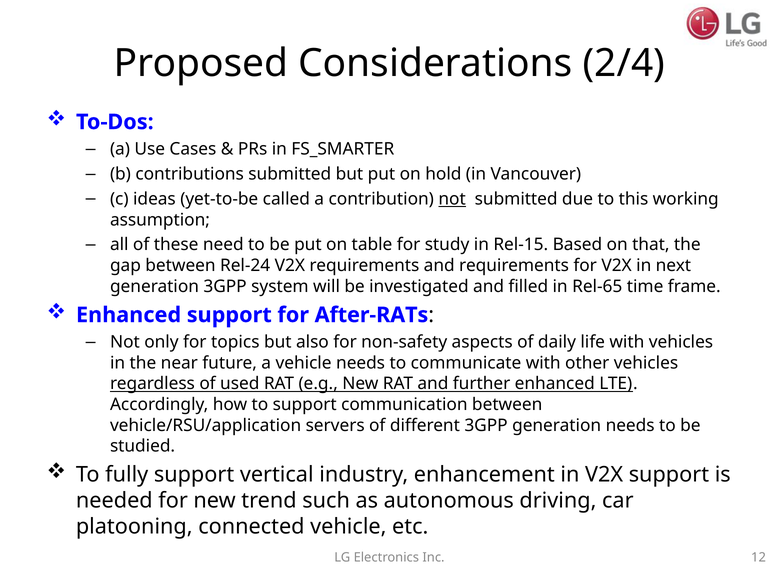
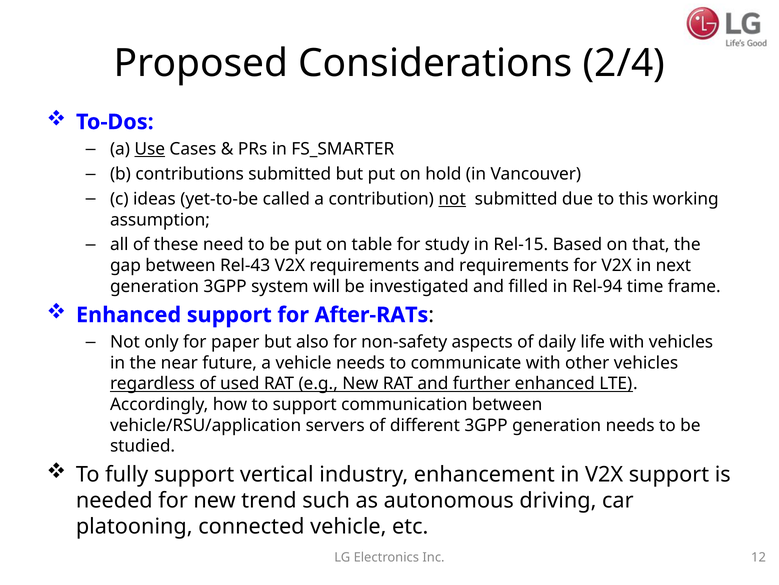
Use underline: none -> present (150, 149)
Rel-24: Rel-24 -> Rel-43 (245, 265)
Rel-65: Rel-65 -> Rel-94 (597, 286)
topics: topics -> paper (235, 342)
